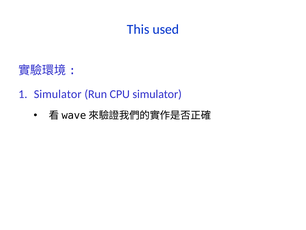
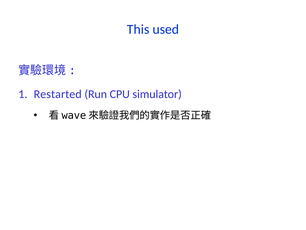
Simulator: Simulator -> Restarted (58, 94)
